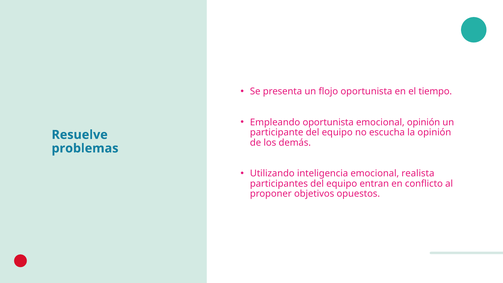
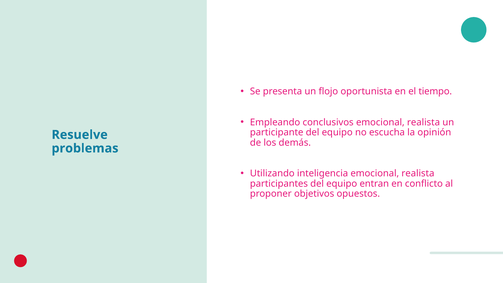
Empleando oportunista: oportunista -> conclusivos (328, 122)
opinión: opinión -> realista (424, 122)
